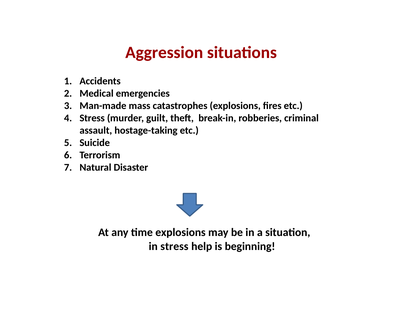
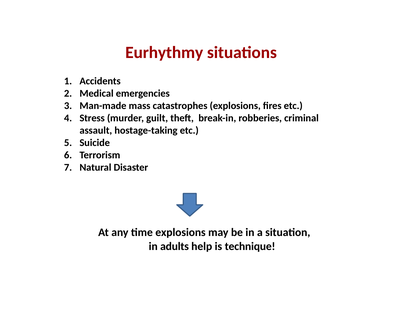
Aggression: Aggression -> Eurhythmy (164, 53)
in stress: stress -> adults (175, 246)
beginning: beginning -> technique (250, 246)
